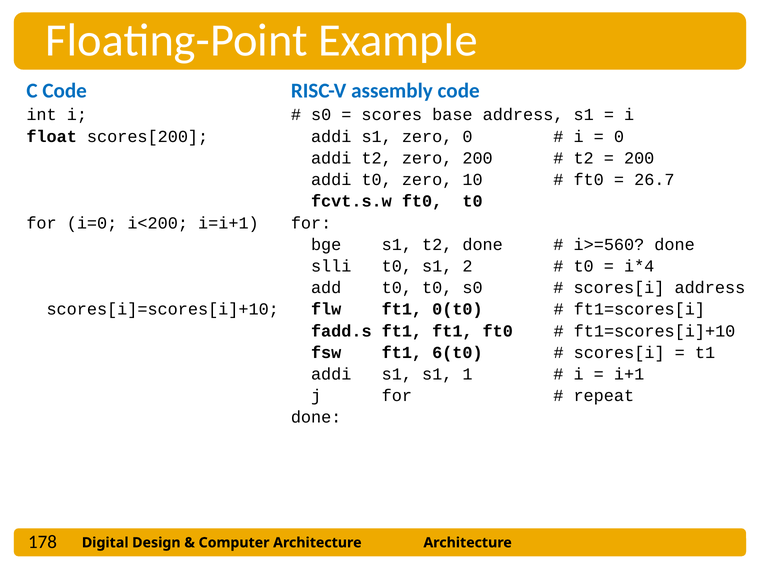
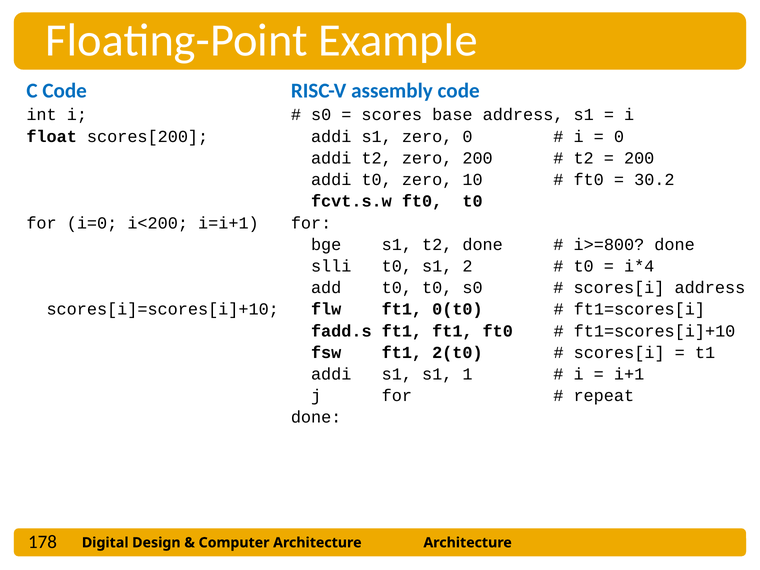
26.7: 26.7 -> 30.2 (654, 180)
i>=560: i>=560 -> i>=800 (609, 245)
6(t0: 6(t0 -> 2(t0 (457, 353)
